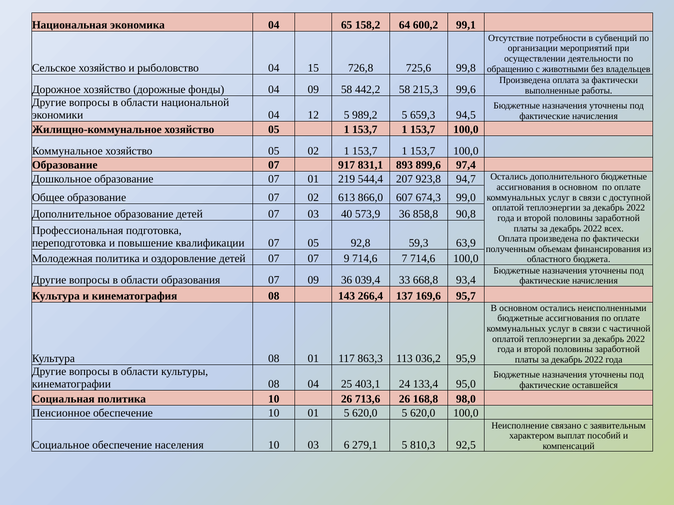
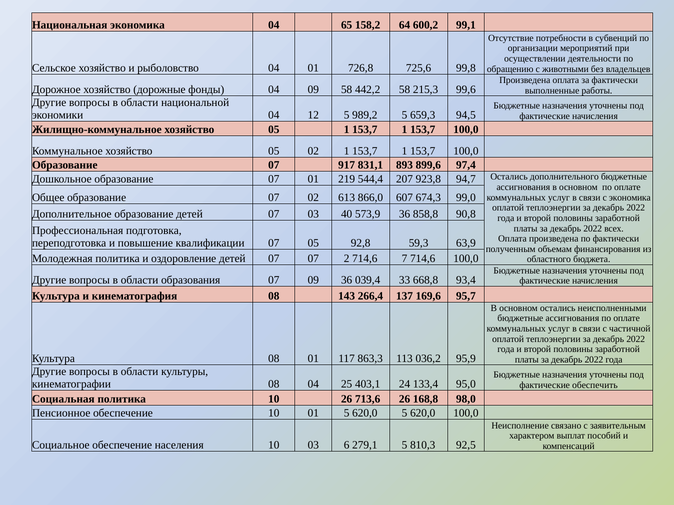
04 15: 15 -> 01 (313, 68)
с доступной: доступной -> экономика (630, 198)
9: 9 -> 2 (347, 259)
оставшейся: оставшейся -> обеспечить (595, 385)
